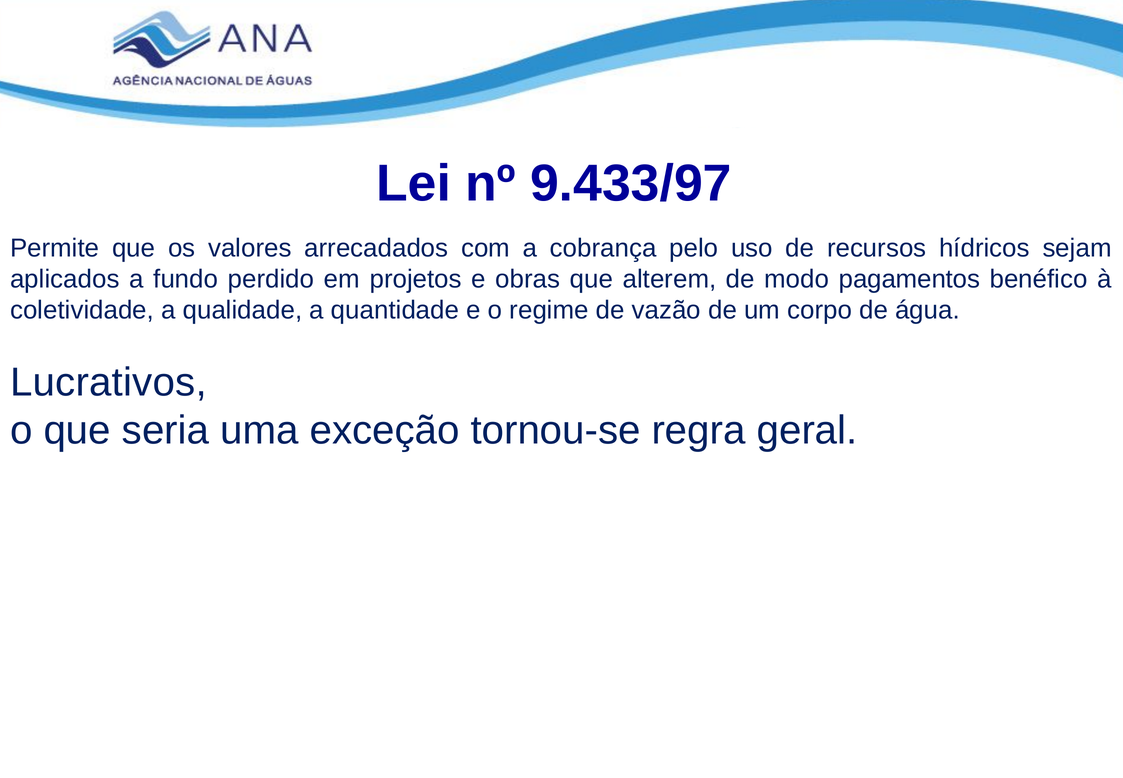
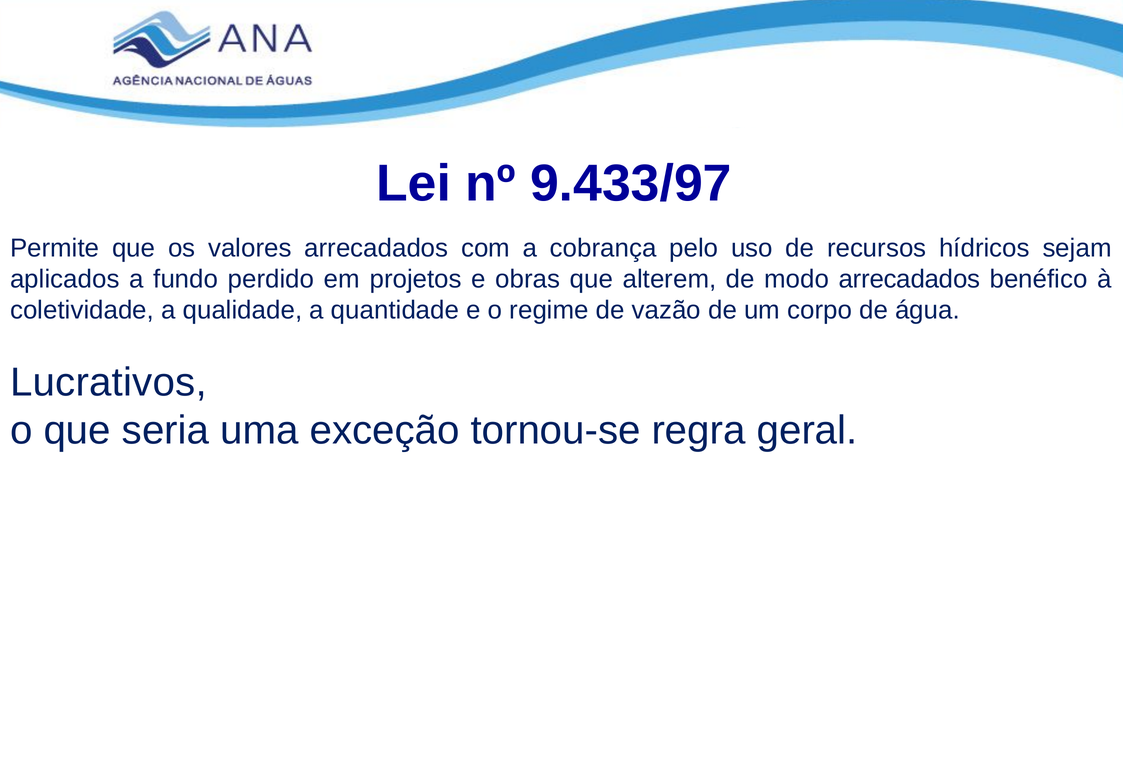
modo pagamentos: pagamentos -> arrecadados (909, 279)
